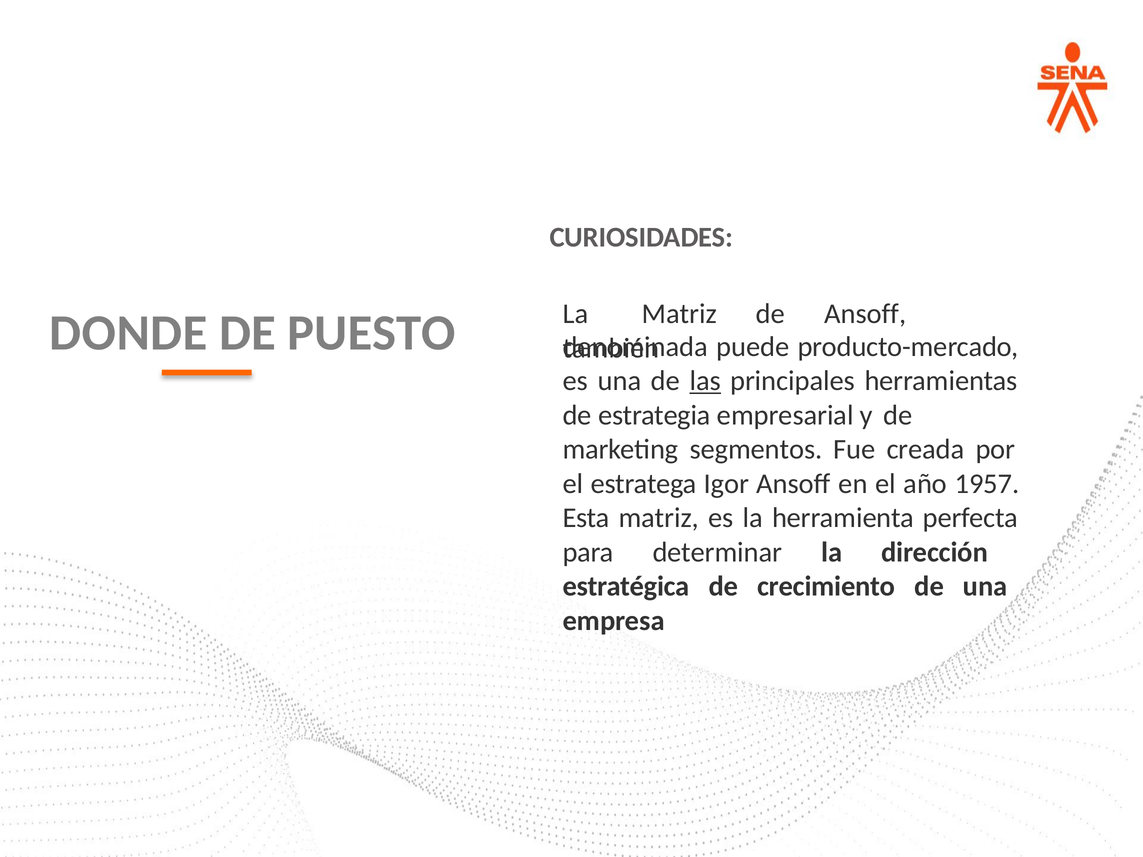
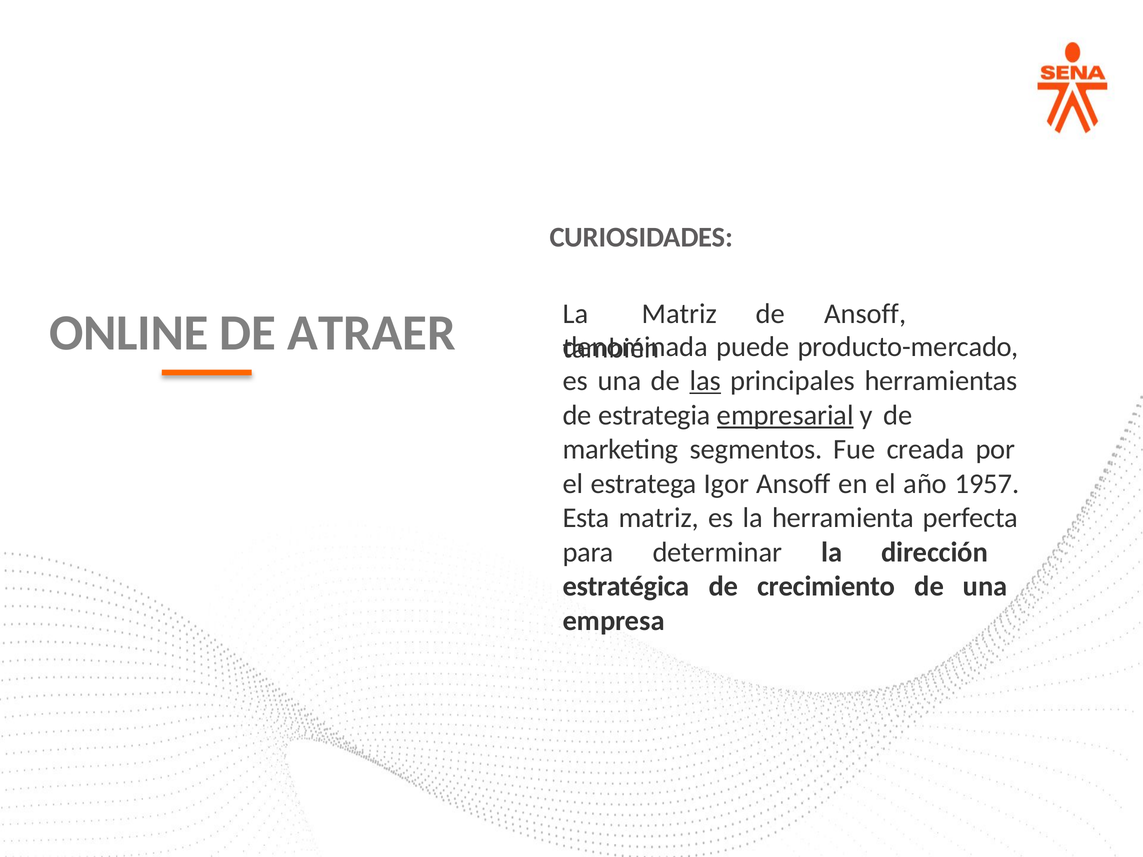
DONDE: DONDE -> ONLINE (129, 333)
PUESTO: PUESTO -> ATRAER (372, 333)
empresarial underline: none -> present (785, 415)
